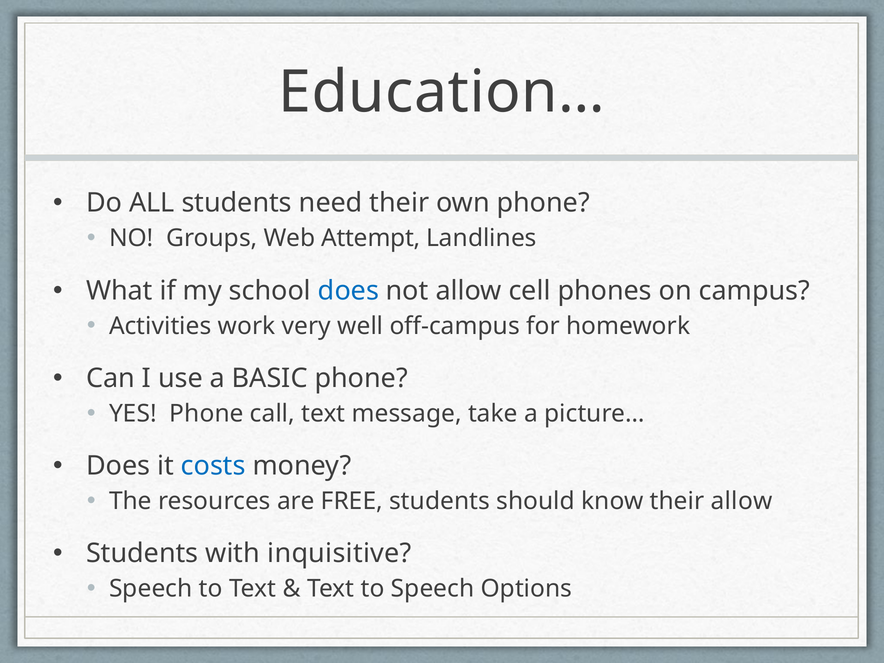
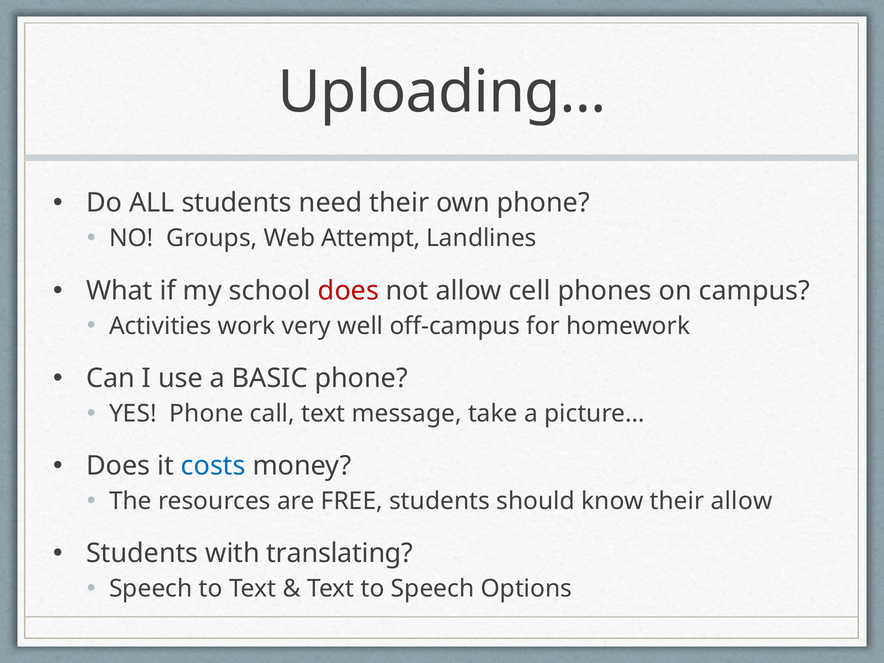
Education…: Education… -> Uploading… (442, 92)
does colour: blue -> red (348, 291)
inquisitive: inquisitive -> translating (340, 554)
